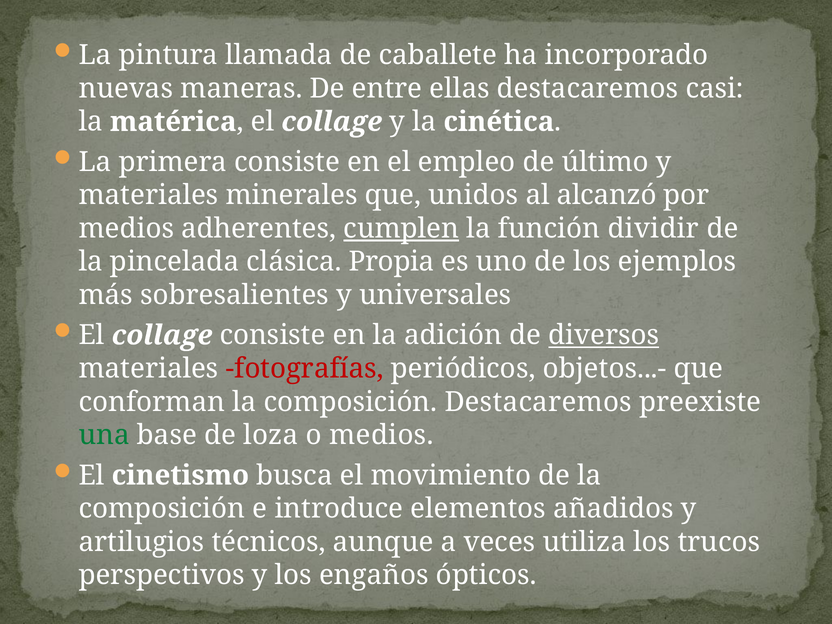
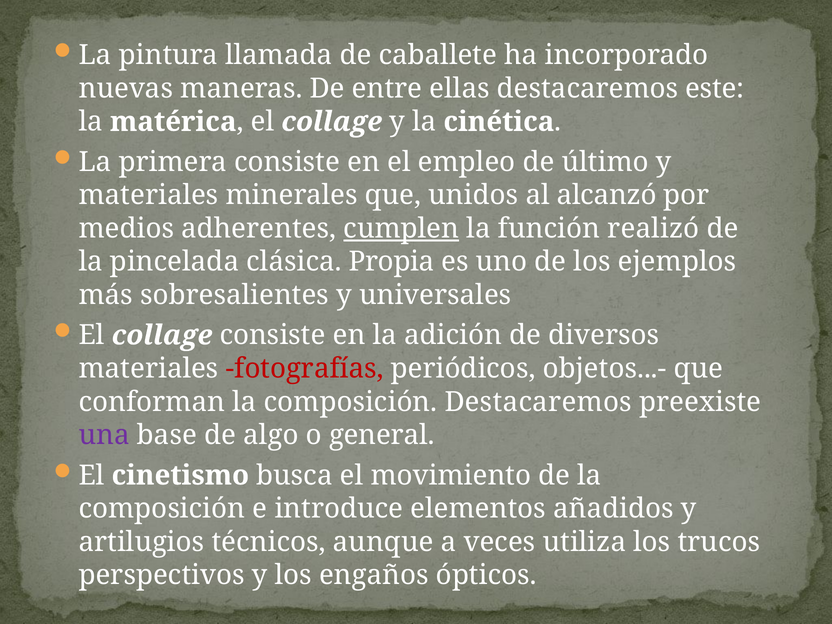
casi: casi -> este (715, 88)
dividir: dividir -> realizó (653, 229)
diversos underline: present -> none (604, 335)
una colour: green -> purple (104, 435)
loza: loza -> algo (271, 435)
o medios: medios -> general (382, 435)
